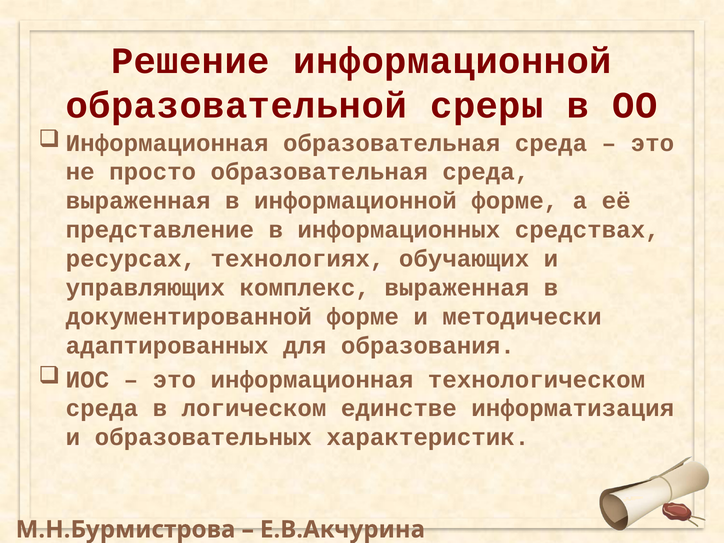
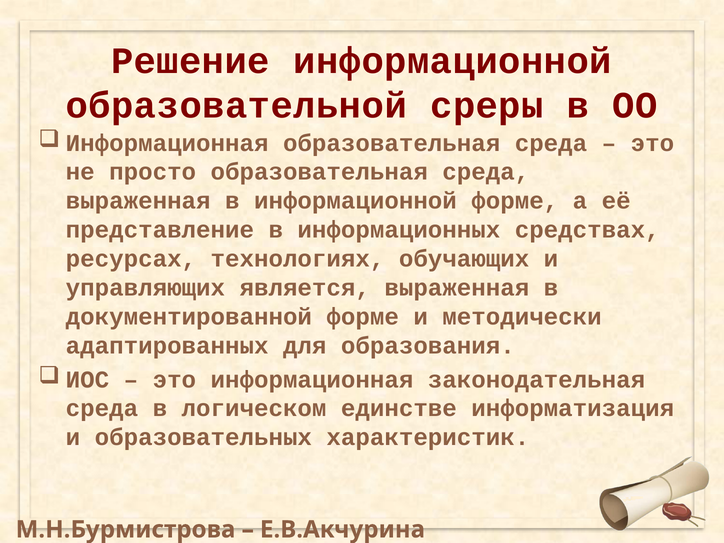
комплекс: комплекс -> является (305, 288)
технологическом: технологическом -> законодательная (537, 380)
